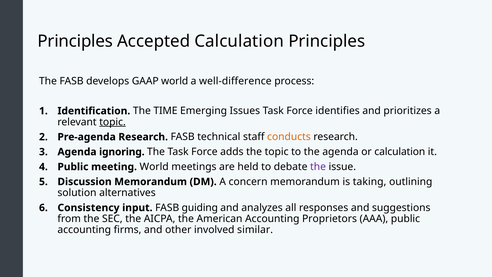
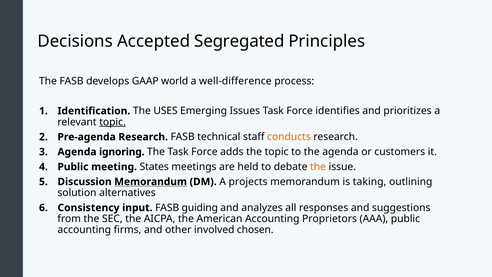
Principles: Principles -> Decisions (75, 41)
Accepted Calculation: Calculation -> Segregated (239, 41)
TIME: TIME -> USES (166, 111)
or calculation: calculation -> customers (400, 152)
meeting World: World -> States (154, 167)
the colour: purple -> orange (318, 167)
Memorandum underline: none -> present (151, 182)
concern: concern -> projects (248, 182)
similar: similar -> chosen (255, 230)
